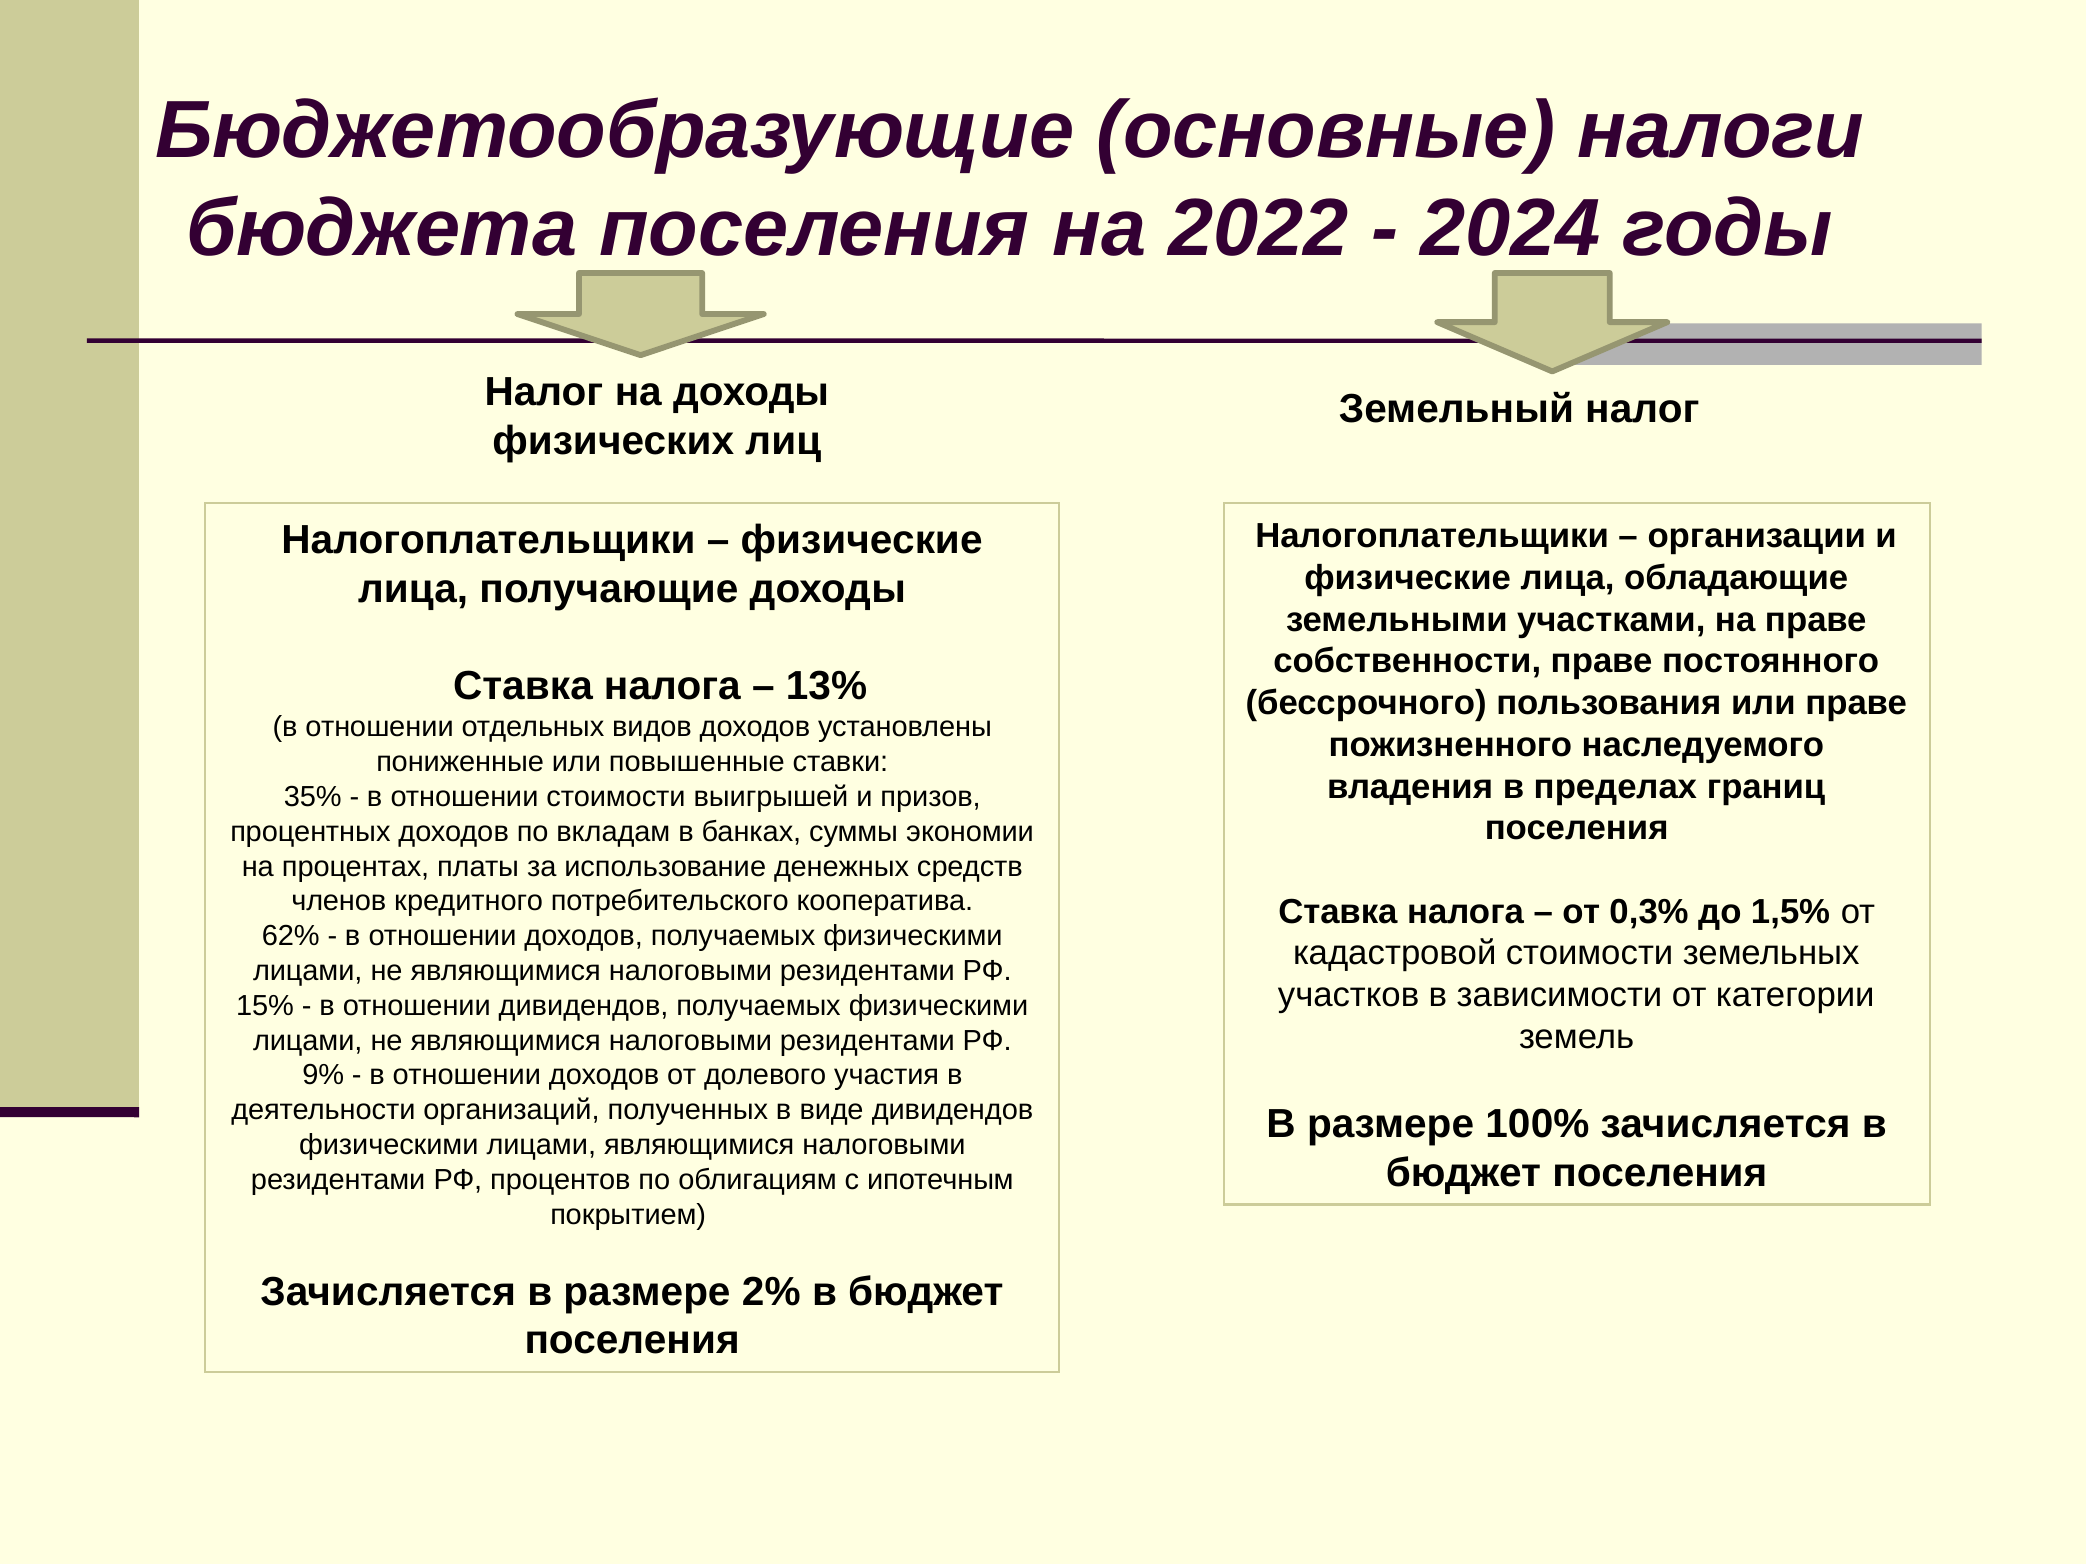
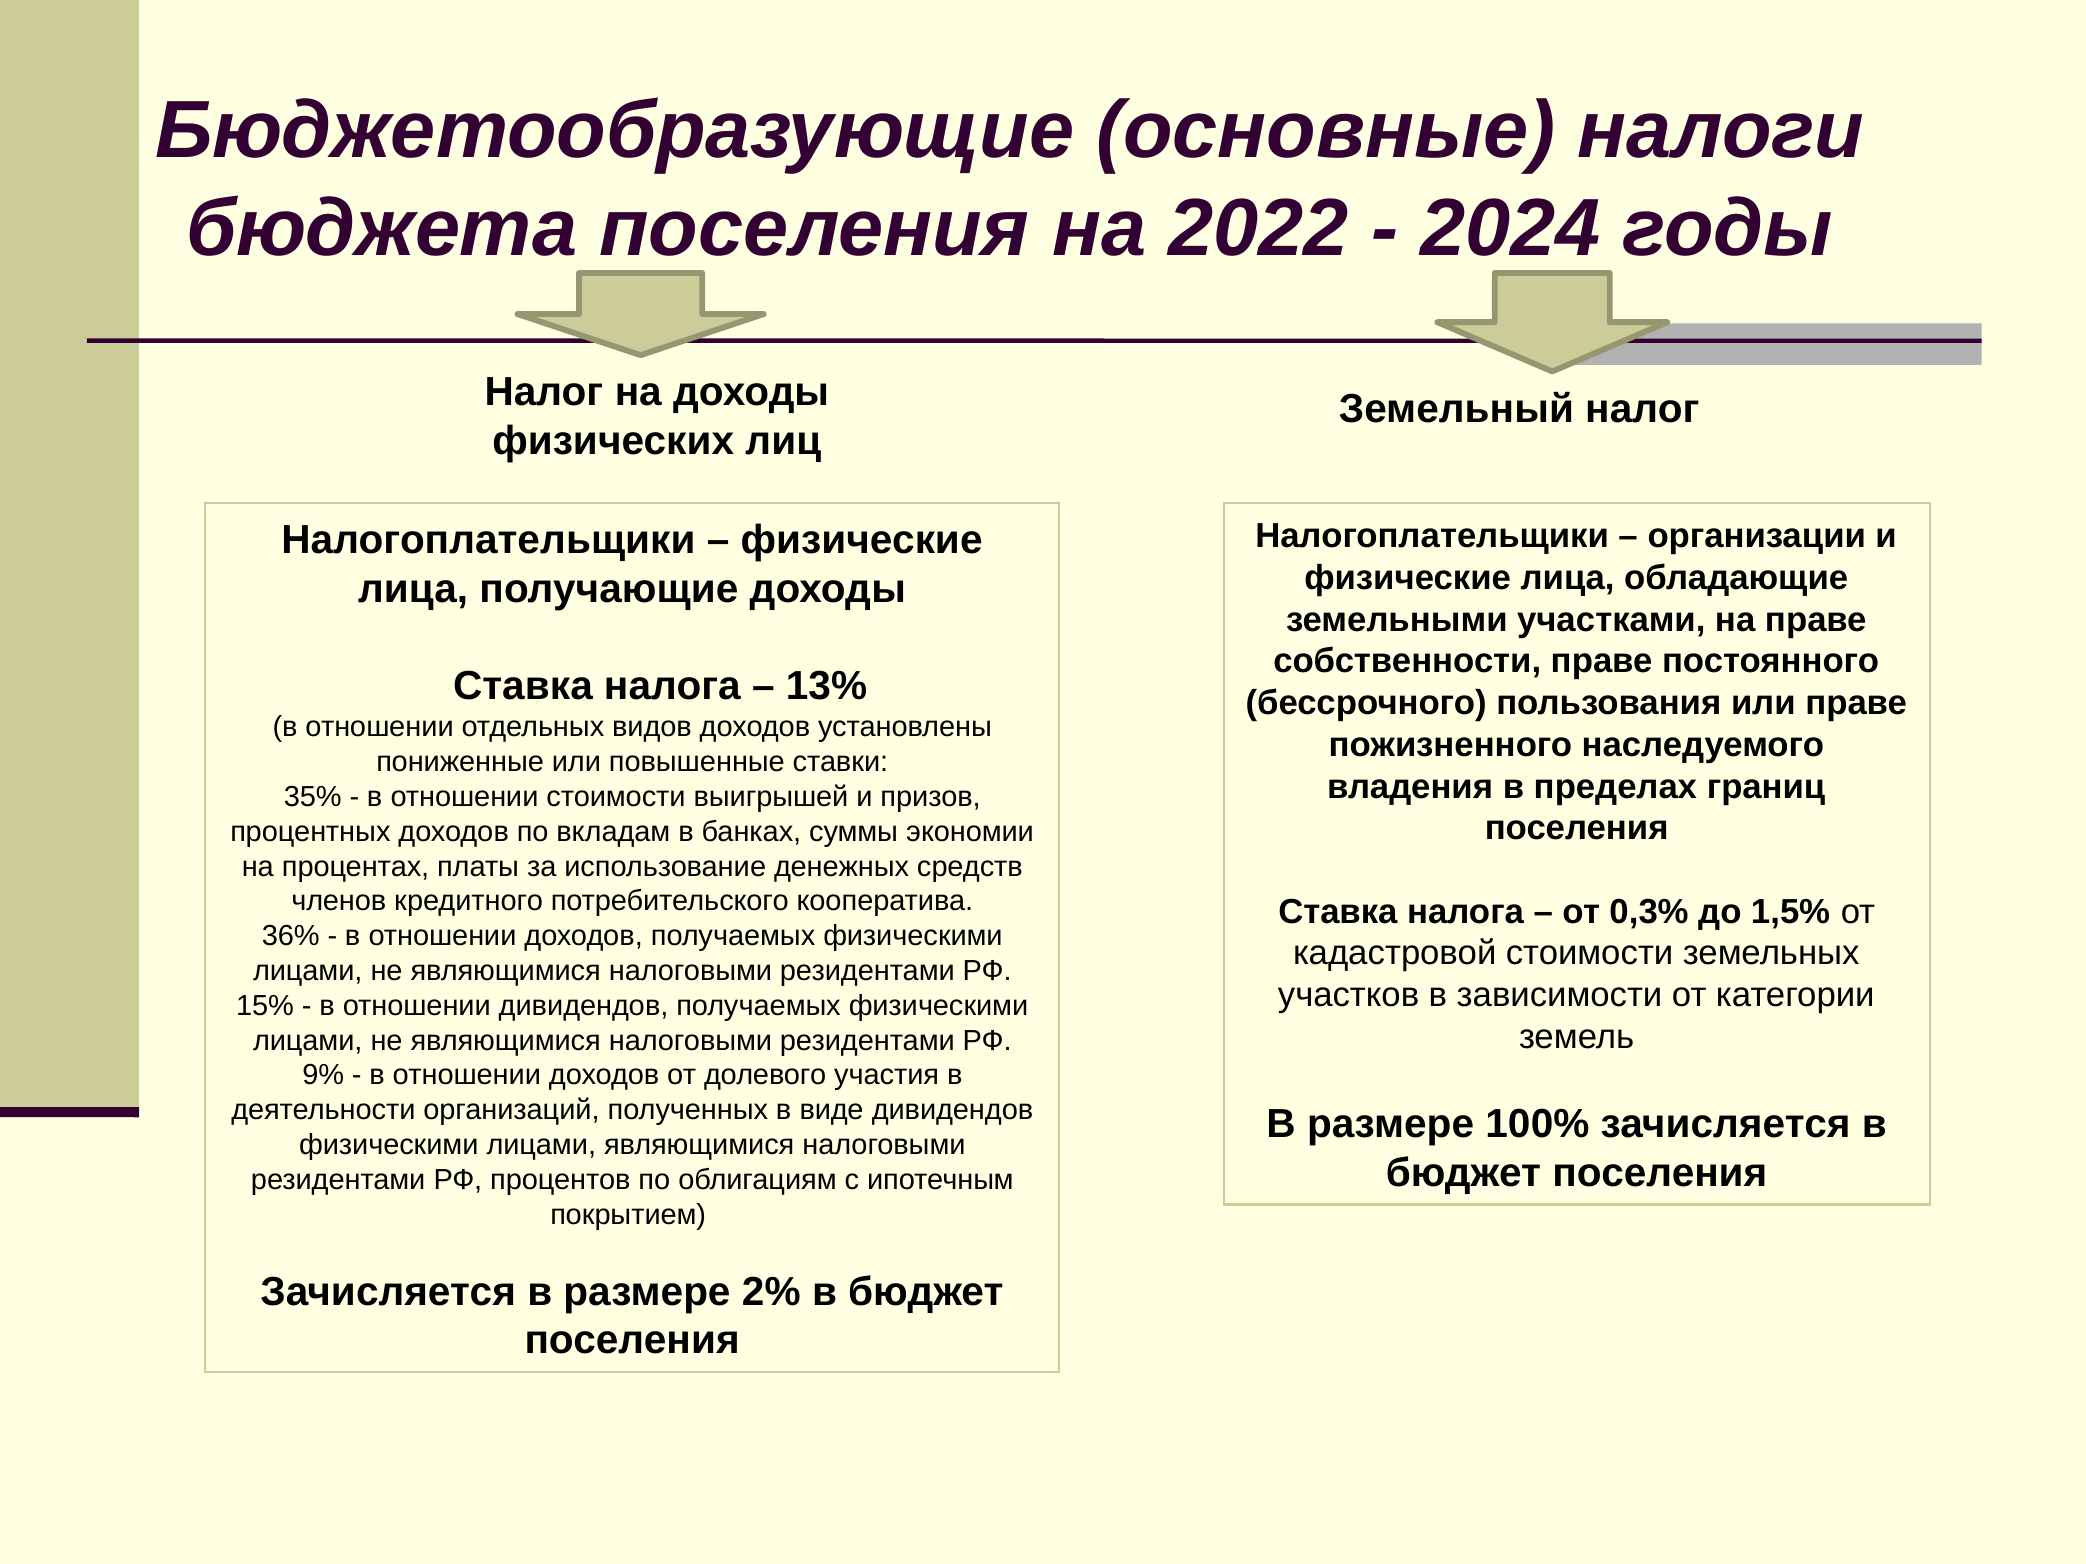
62%: 62% -> 36% (291, 936)
